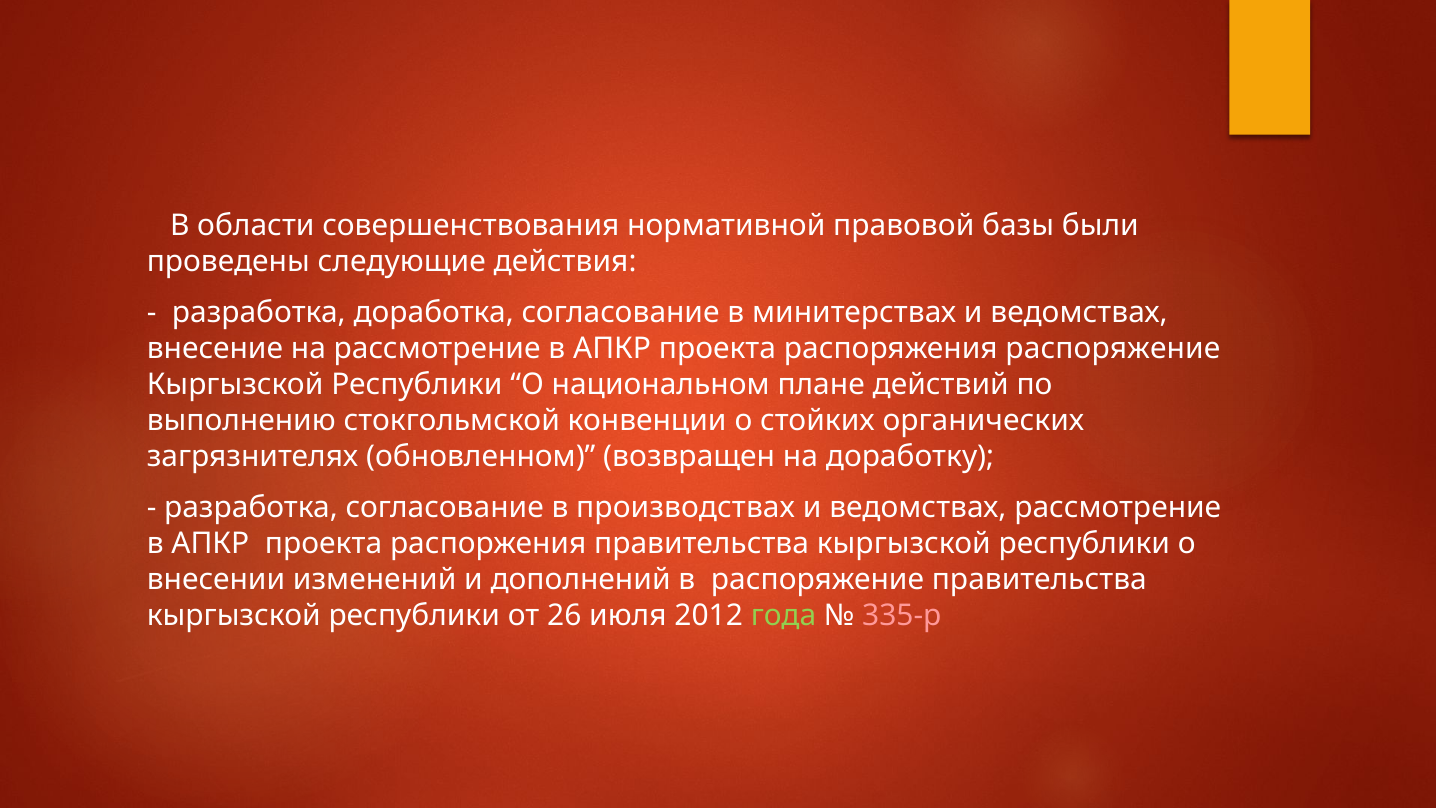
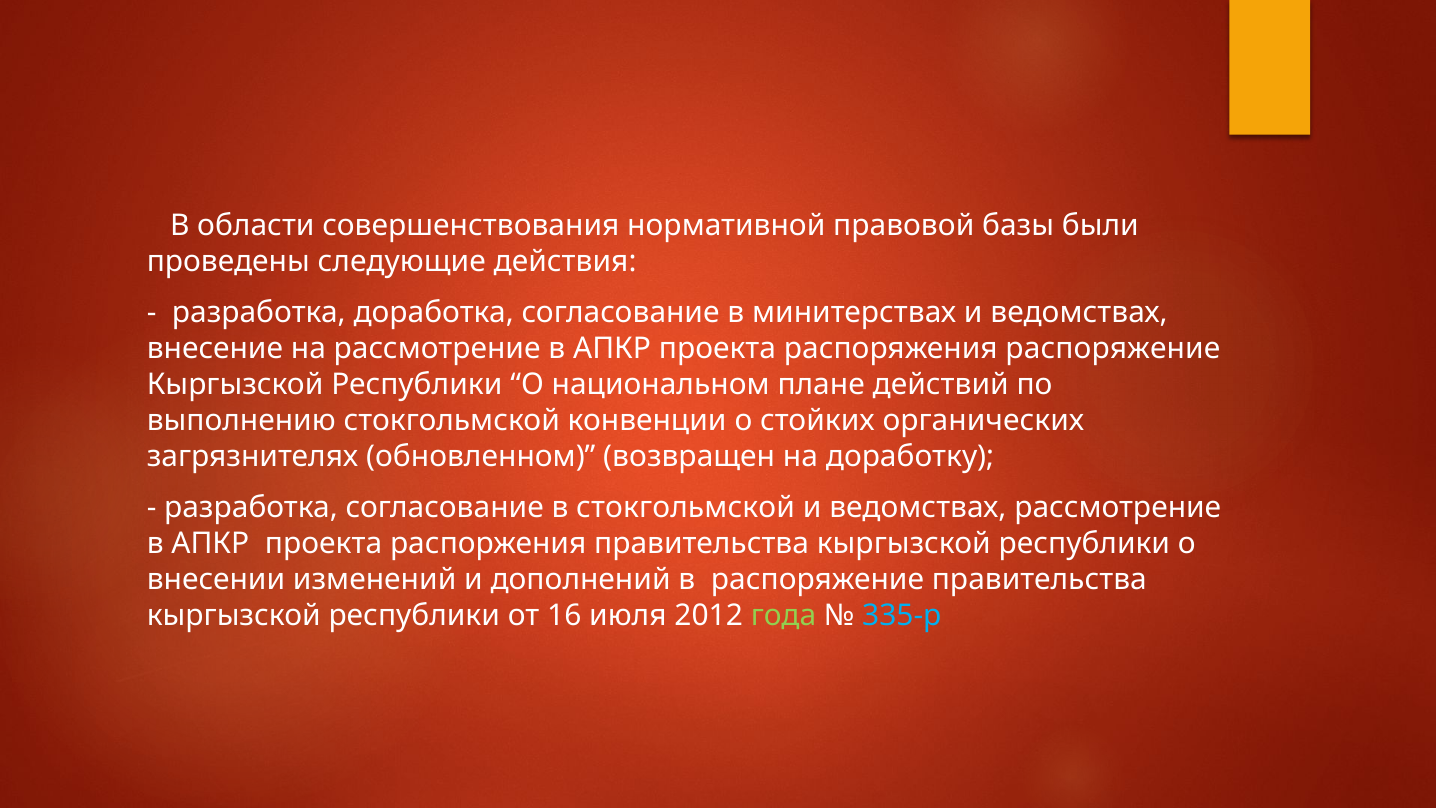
в производствах: производствах -> стокгольмской (686, 508)
26: 26 -> 16 (564, 616)
335-р colour: pink -> light blue (902, 616)
